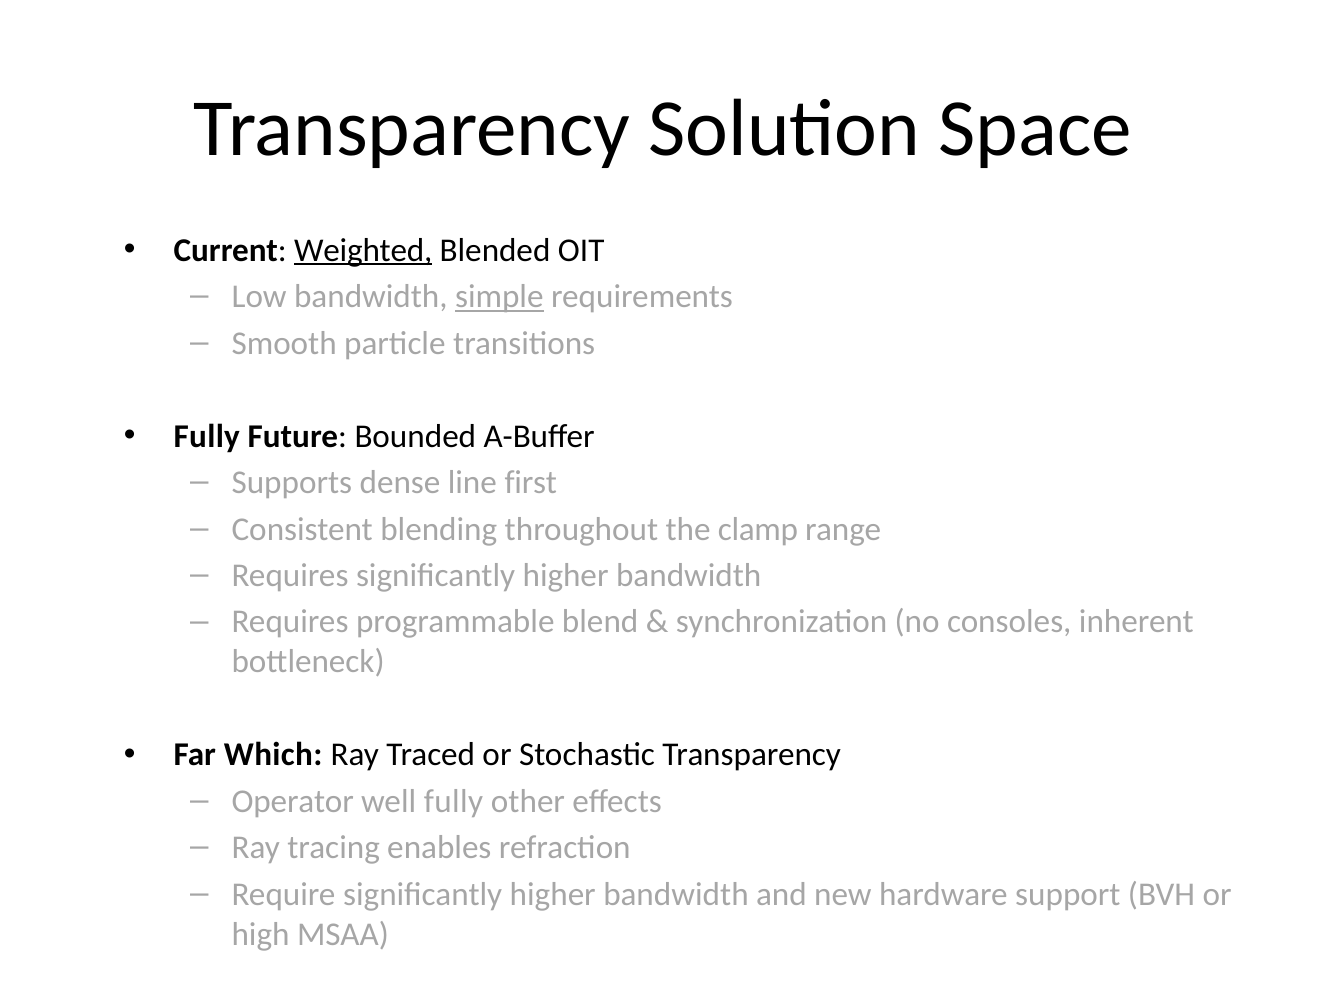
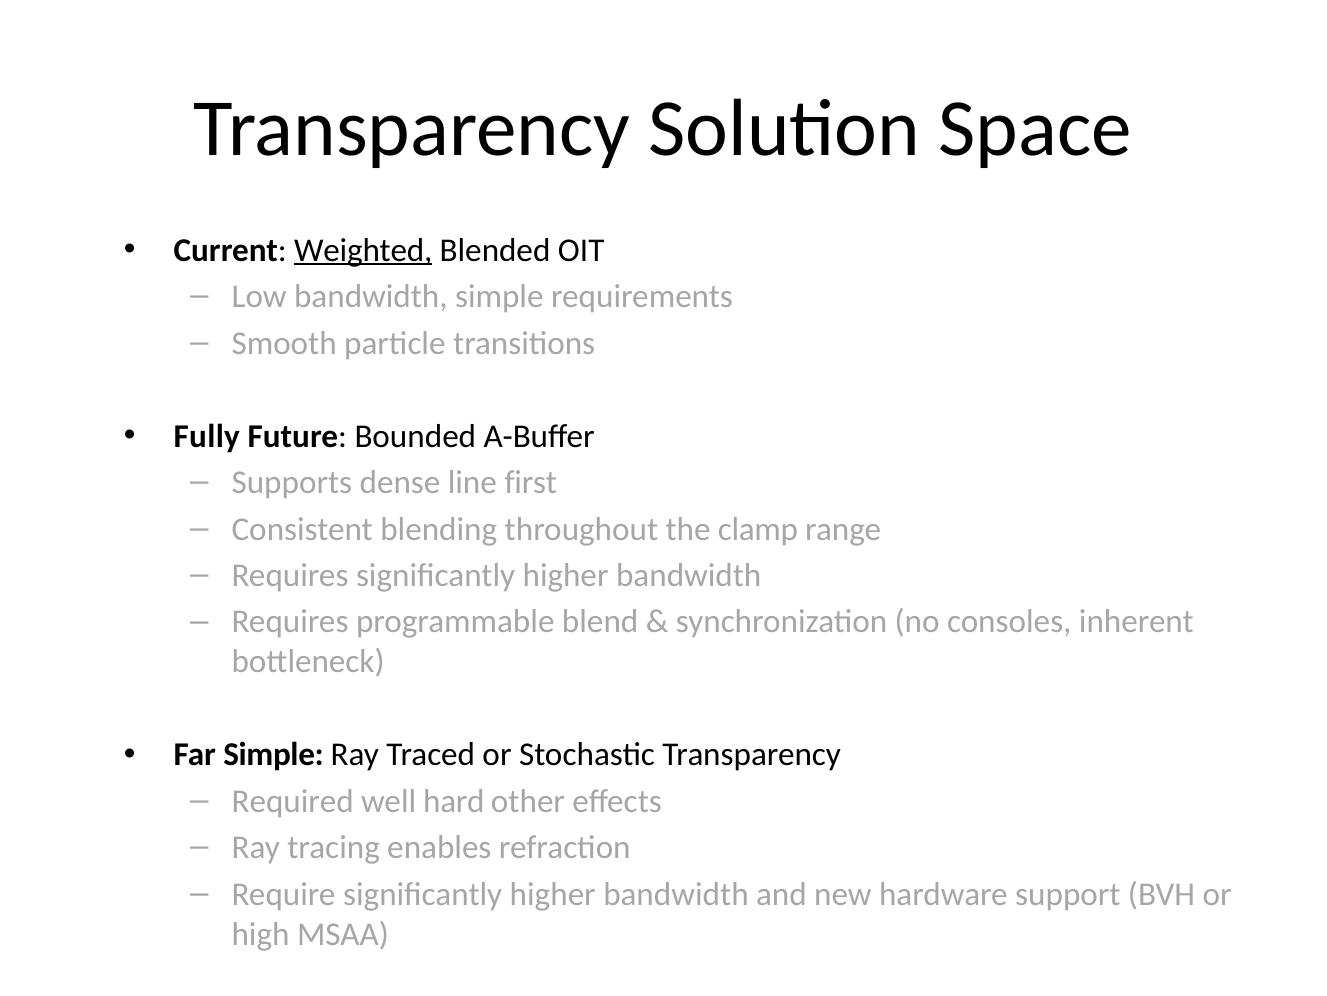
simple underline: present -> none (499, 296)
Far Which: Which -> Simple (274, 754)
Operator: Operator -> Required (293, 801)
well fully: fully -> hard (454, 801)
